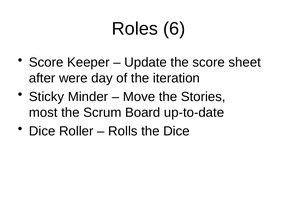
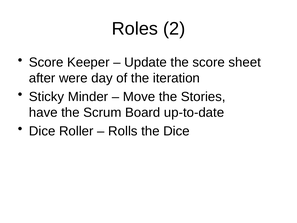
6: 6 -> 2 (174, 29)
most: most -> have (43, 112)
